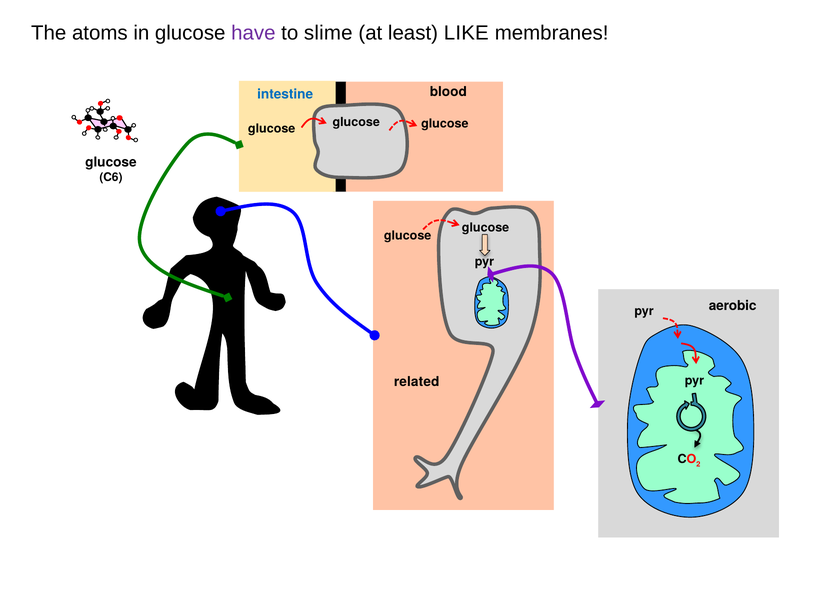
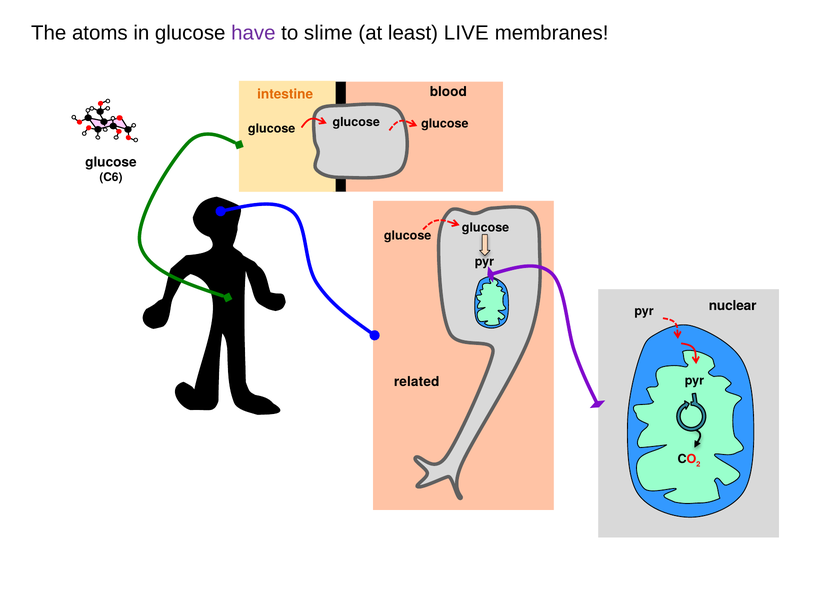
LIKE: LIKE -> LIVE (466, 33)
intestine colour: blue -> orange (285, 94)
aerobic: aerobic -> nuclear (733, 306)
